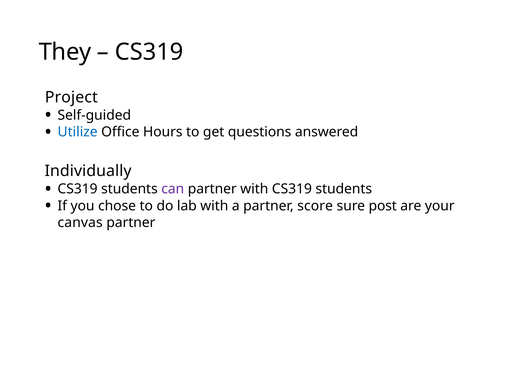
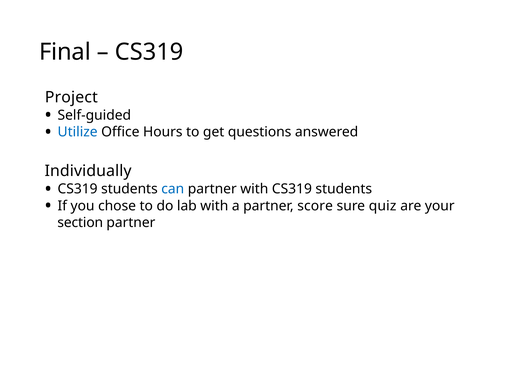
They: They -> Final (65, 52)
can colour: purple -> blue (173, 189)
post: post -> quiz (383, 206)
canvas: canvas -> section (80, 222)
